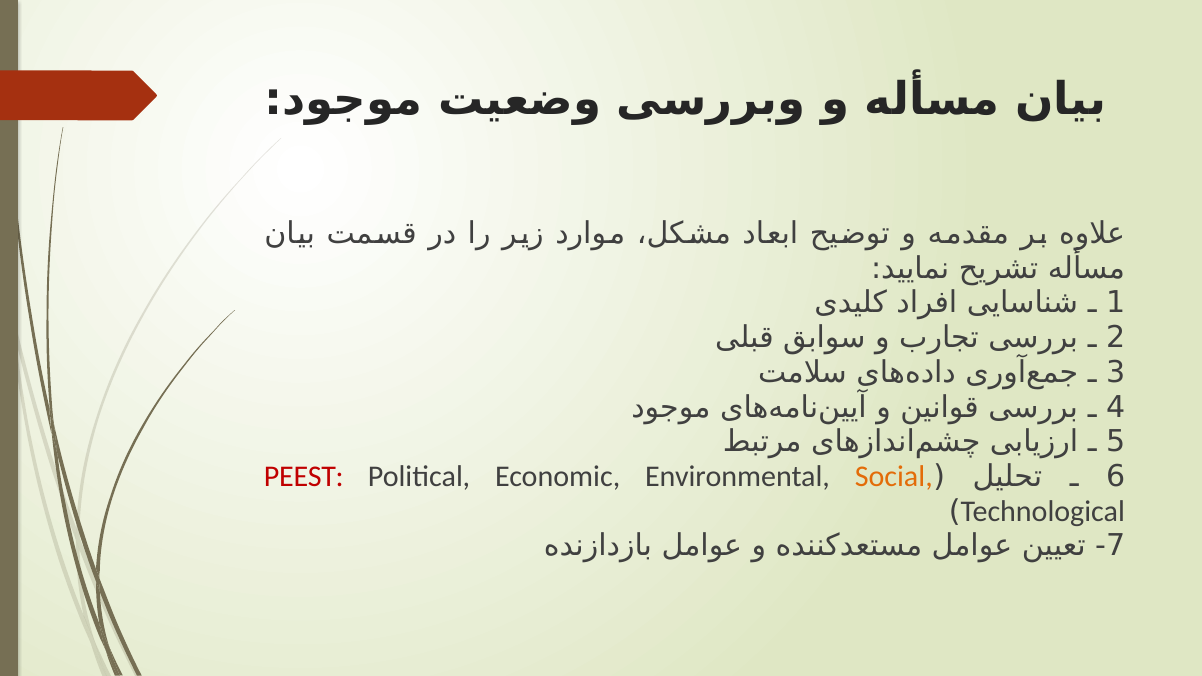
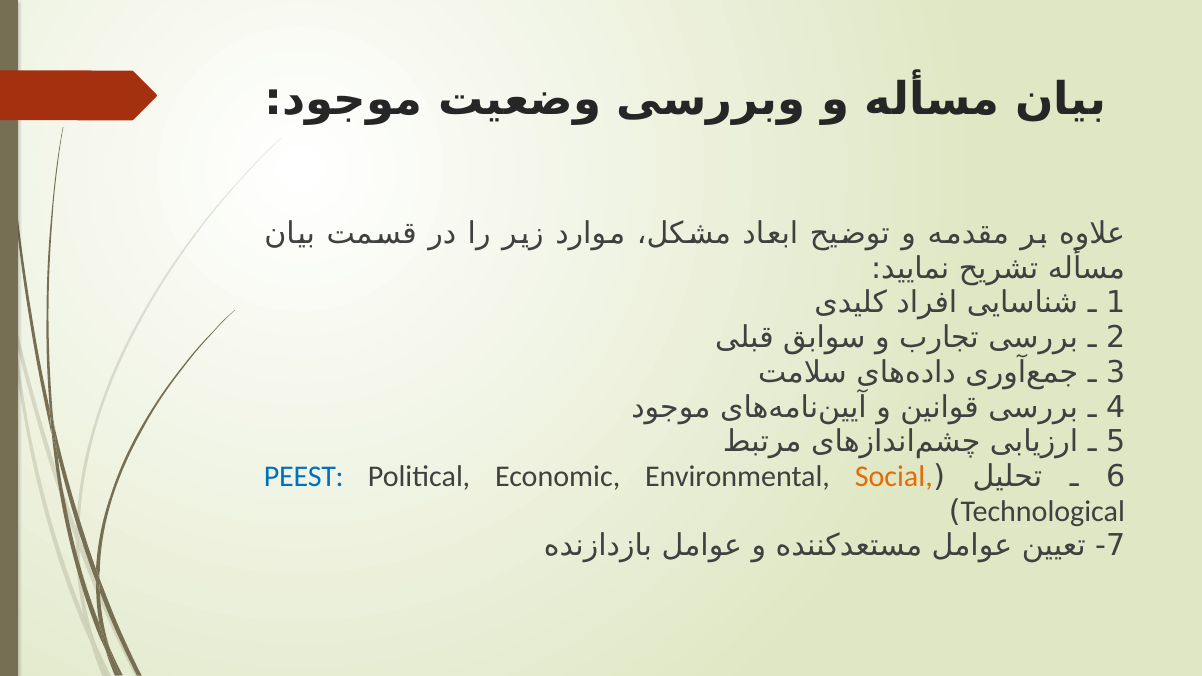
PEEST colour: red -> blue (304, 477)
